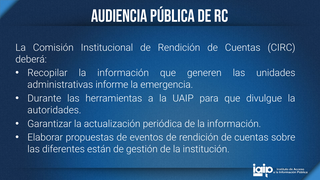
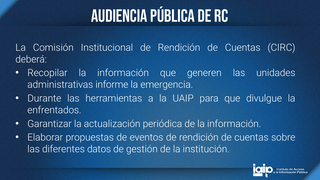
autoridades: autoridades -> enfrentados (54, 110)
están: están -> datos (99, 149)
